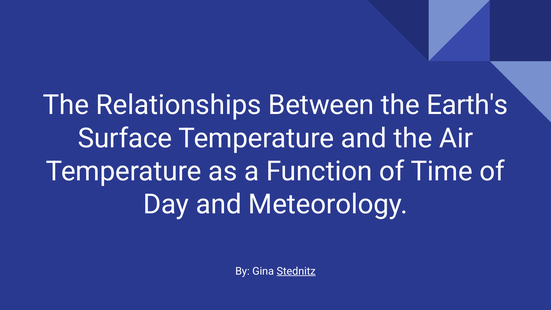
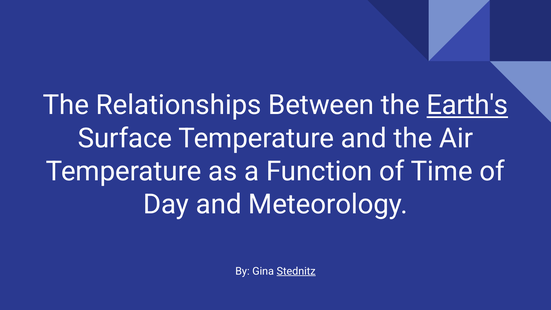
Earth's underline: none -> present (467, 105)
